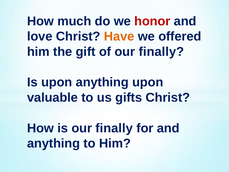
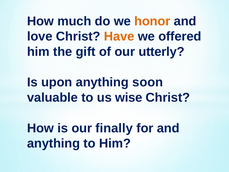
honor colour: red -> orange (152, 21)
of our finally: finally -> utterly (161, 52)
anything upon: upon -> soon (148, 82)
gifts: gifts -> wise (129, 97)
